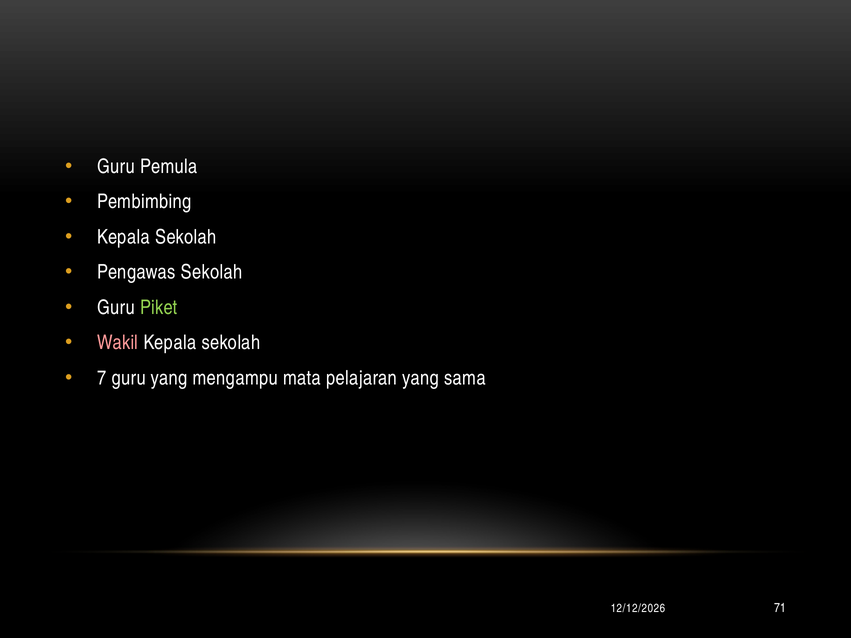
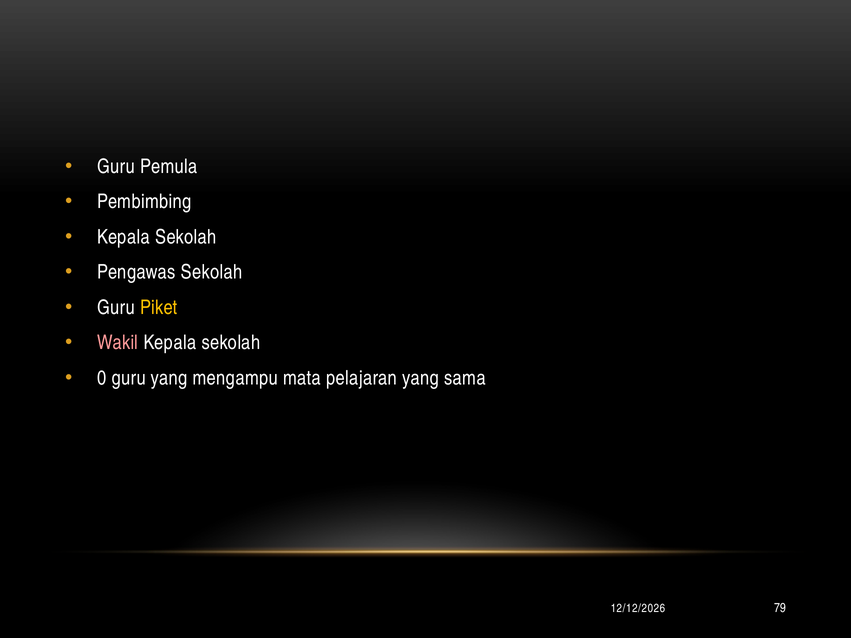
Piket colour: light green -> yellow (159, 308)
7: 7 -> 0 (102, 378)
71: 71 -> 79 (780, 608)
